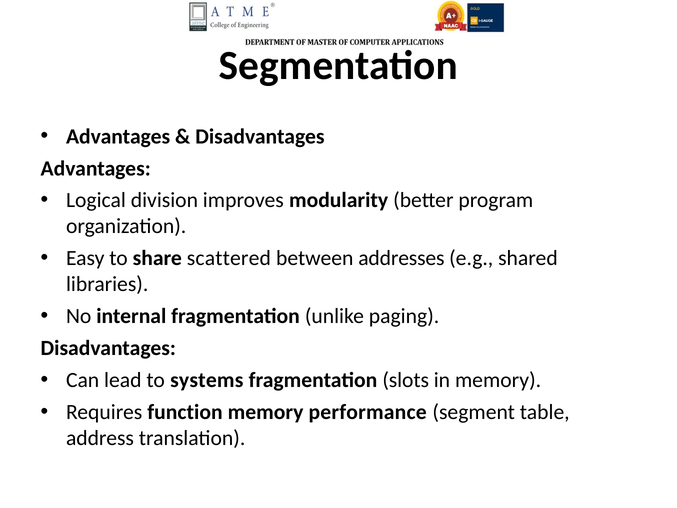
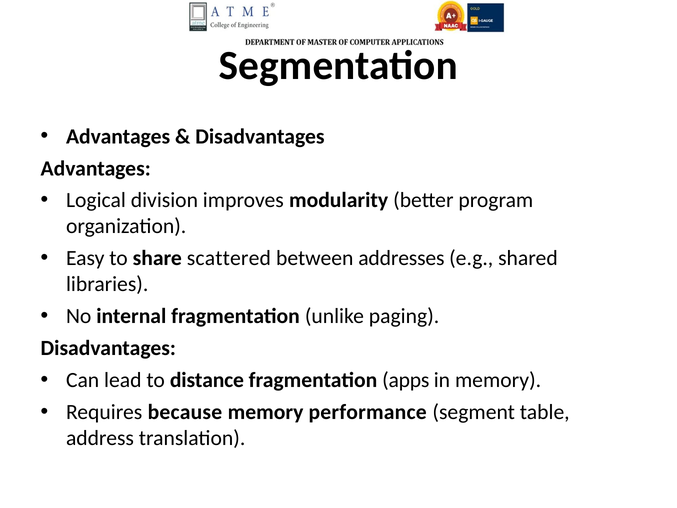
systems: systems -> distance (207, 380)
slots: slots -> apps (406, 380)
function: function -> because (185, 412)
